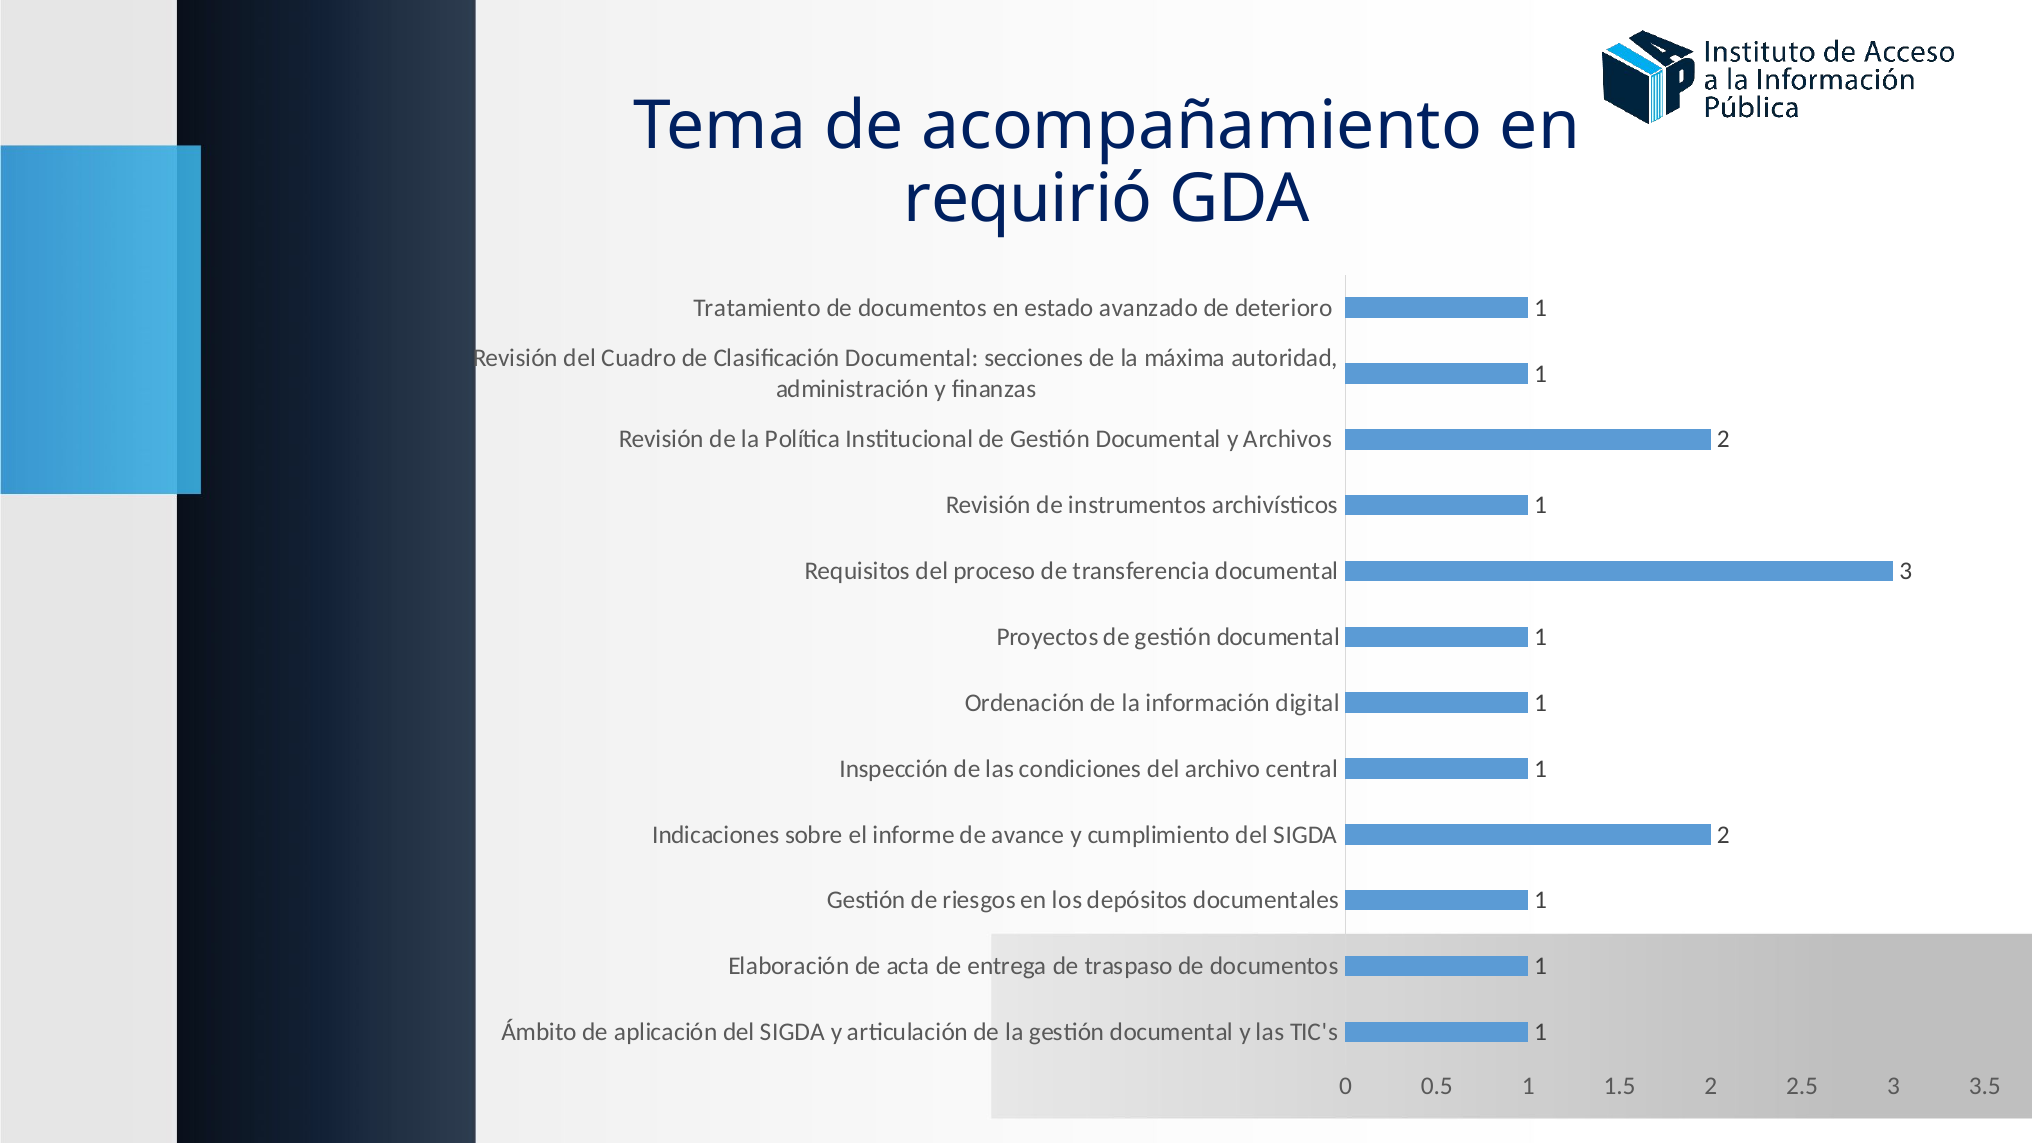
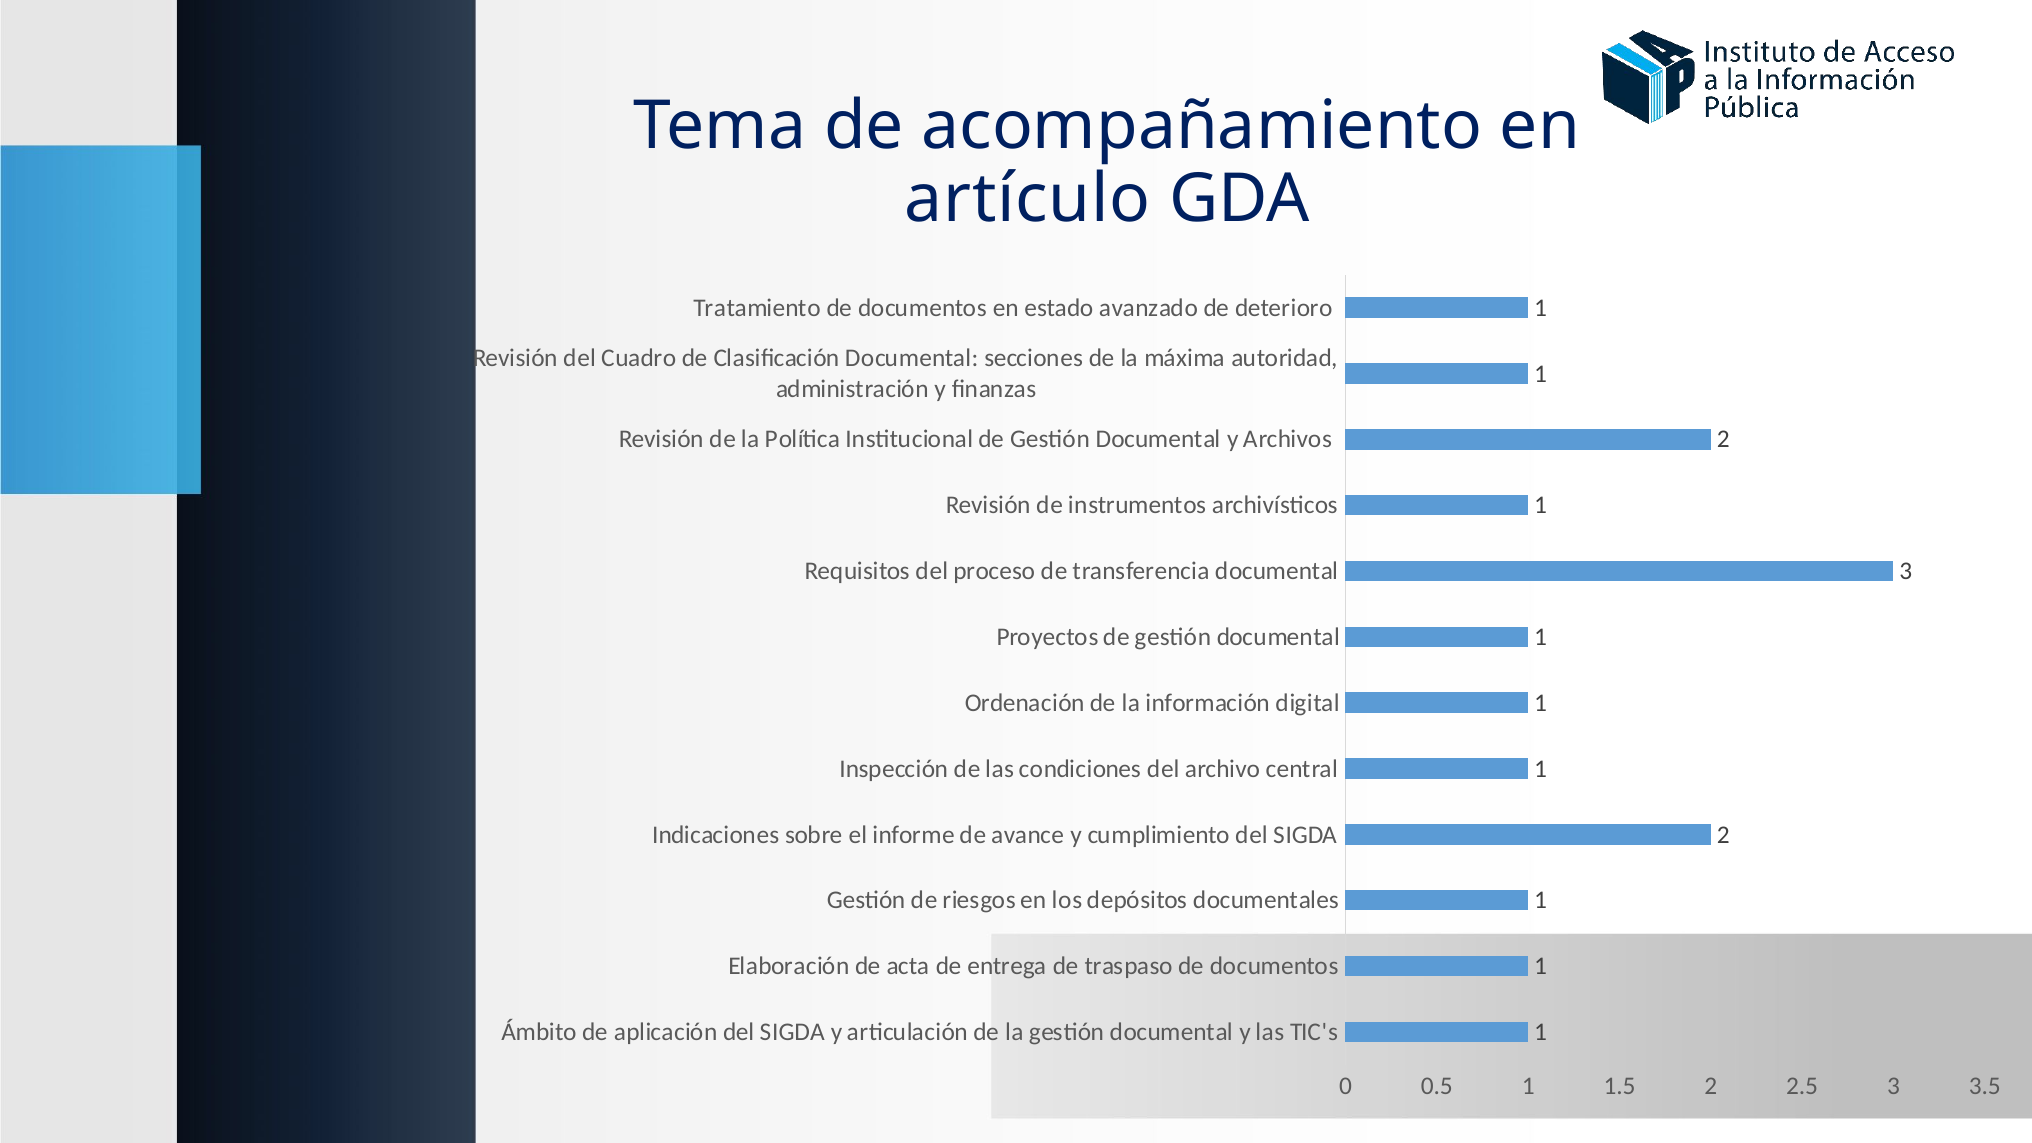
requirió: requirió -> artículo (1028, 200)
